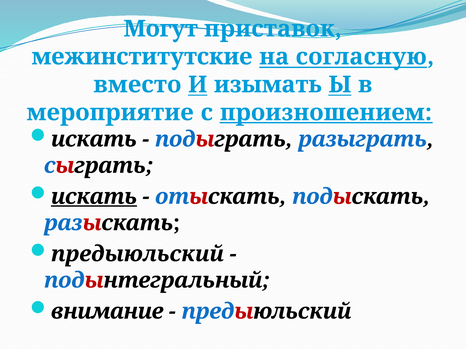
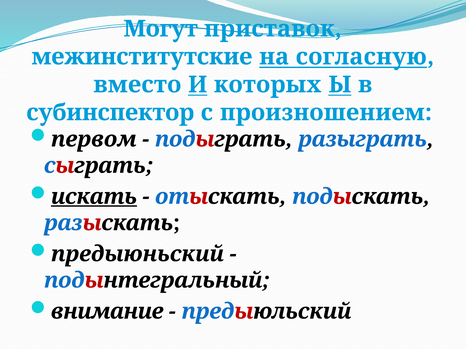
изымать: изымать -> которых (268, 85)
мероприятие: мероприятие -> субинспектор (110, 113)
произношением underline: present -> none (326, 113)
искать: искать -> первом (94, 139)
предыюльский: предыюльский -> предыюньский (137, 254)
